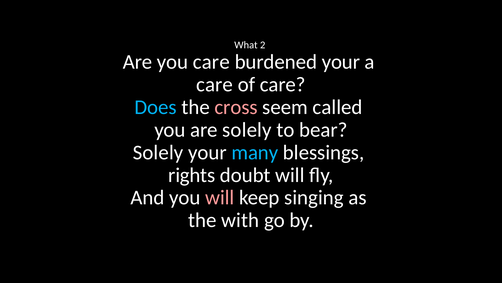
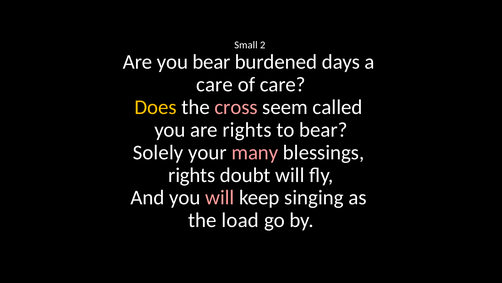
What: What -> Small (246, 45)
you care: care -> bear (211, 62)
burdened your: your -> days (341, 62)
Does colour: light blue -> yellow (156, 107)
are solely: solely -> rights (247, 130)
many colour: light blue -> pink (255, 152)
with: with -> load (240, 220)
